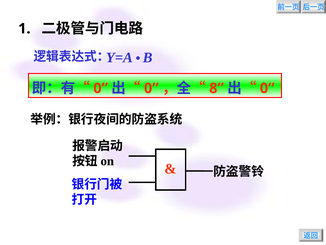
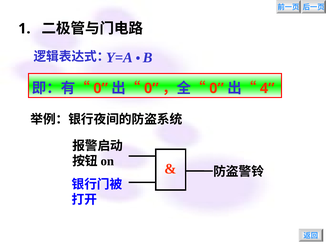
8: 8 -> 0 (217, 88)
0: 0 -> 4 (267, 88)
